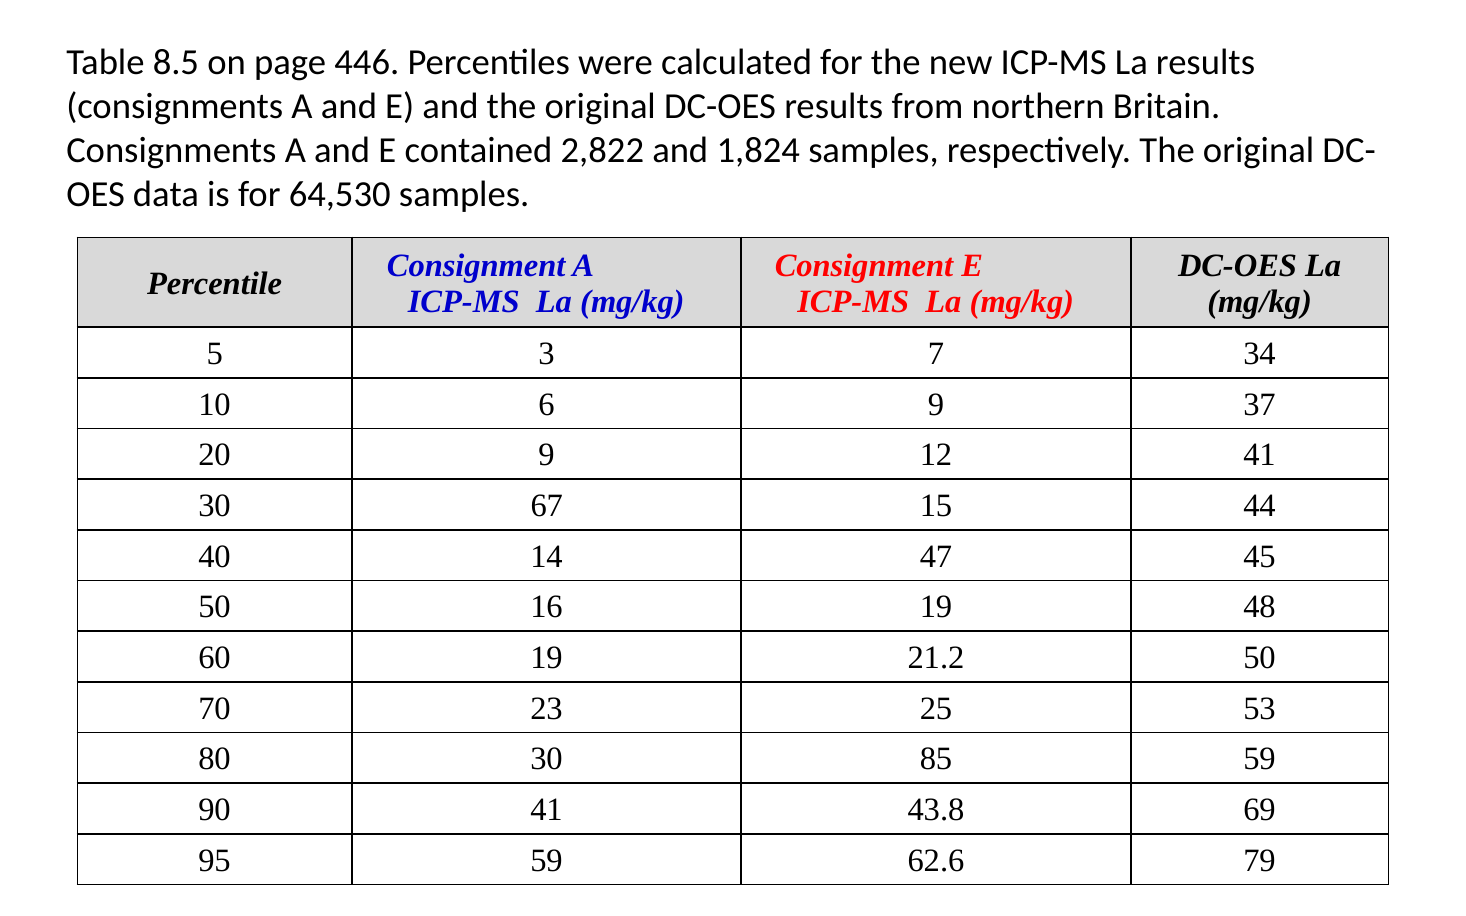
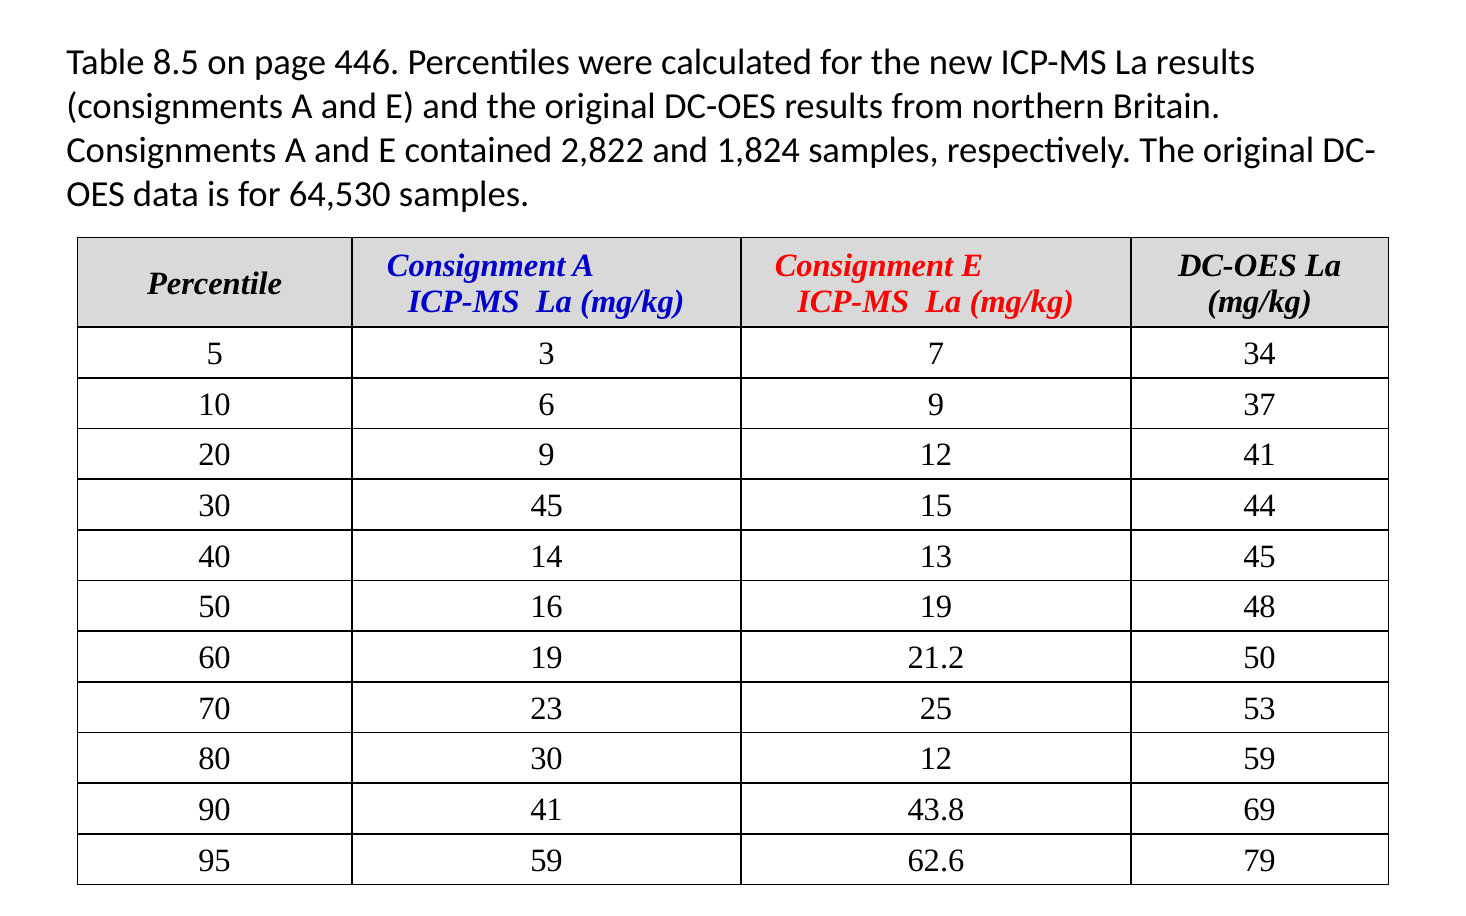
30 67: 67 -> 45 (547, 506)
47: 47 -> 13 (936, 557)
30 85: 85 -> 12 (936, 759)
